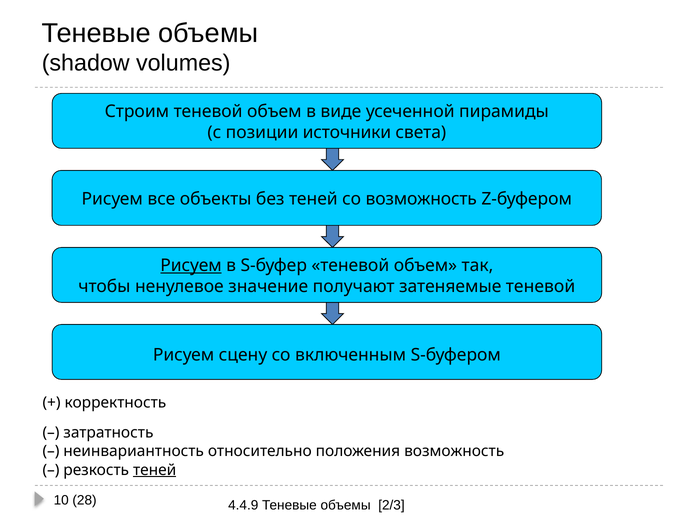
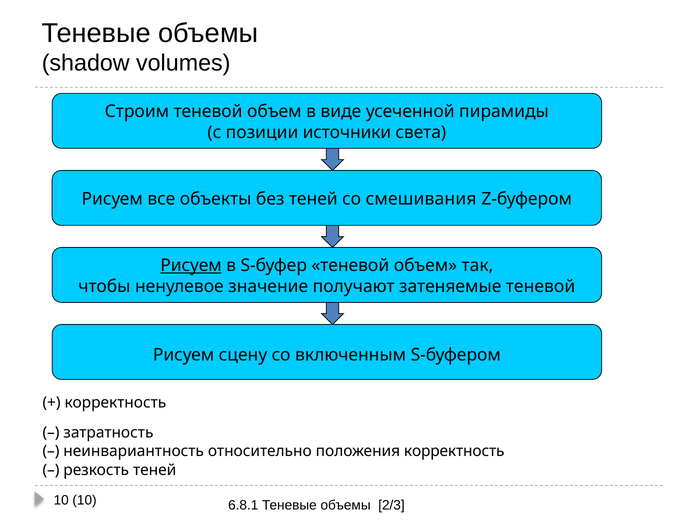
со возможность: возможность -> смешивания (421, 199)
положения возможность: возможность -> корректность (454, 451)
теней underline: present -> none (155, 469)
10 28: 28 -> 10 (85, 500)
4.4.9: 4.4.9 -> 6.8.1 (243, 505)
